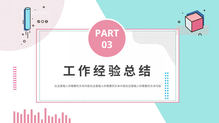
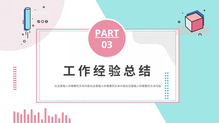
PART underline: none -> present (107, 33)
